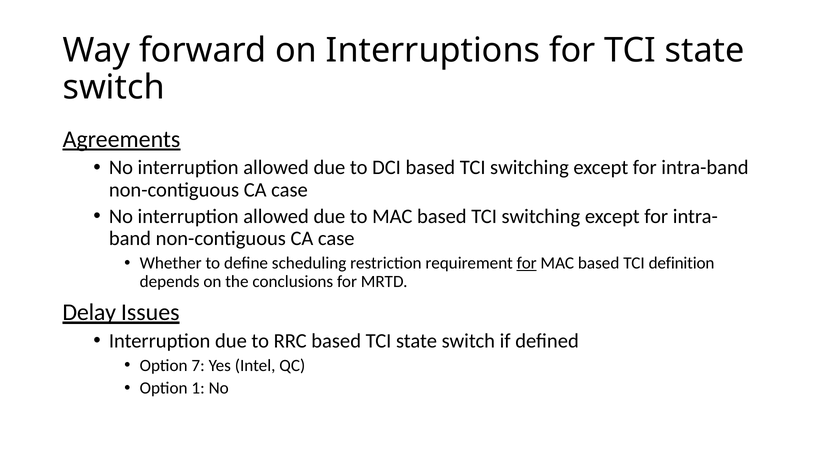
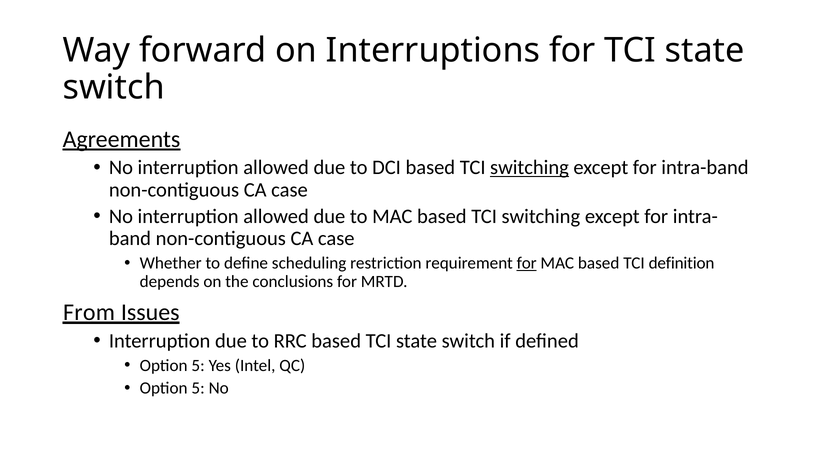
switching underline: none -> present (529, 167)
Delay: Delay -> From (89, 312)
7: 7 -> 5 (198, 365)
1: 1 -> 5 (198, 388)
